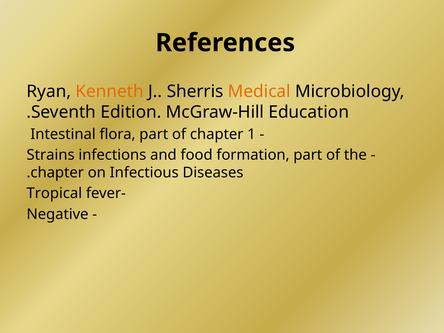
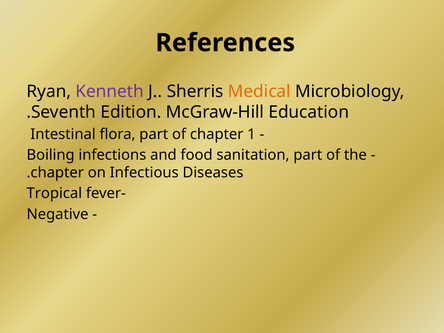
Kenneth colour: orange -> purple (110, 91)
Strains: Strains -> Boiling (51, 155)
formation: formation -> sanitation (253, 155)
